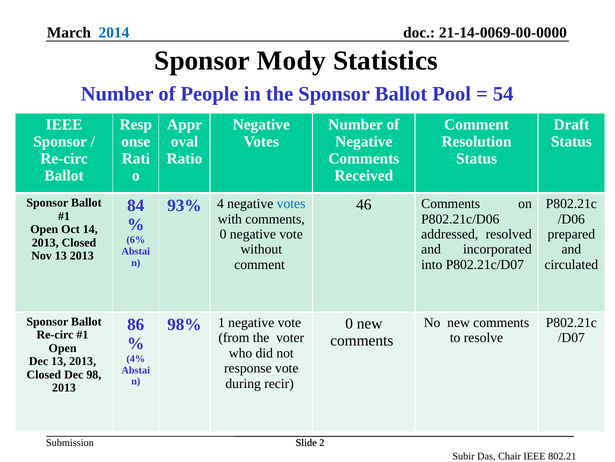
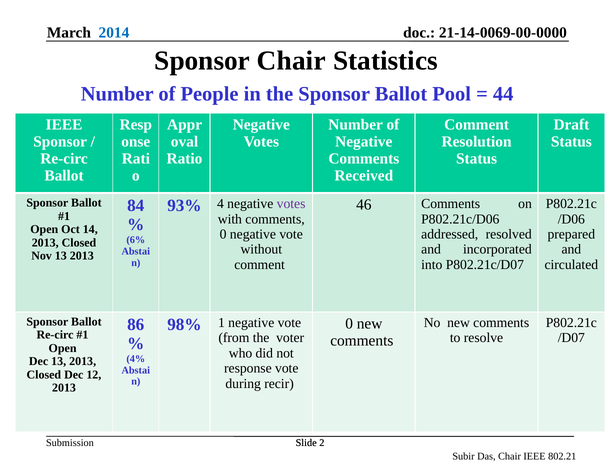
Sponsor Mody: Mody -> Chair (291, 61)
54: 54 -> 44 (503, 94)
votes colour: blue -> purple (291, 204)
98: 98 -> 12 (94, 374)
